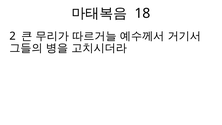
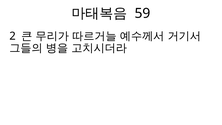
18: 18 -> 59 (142, 13)
